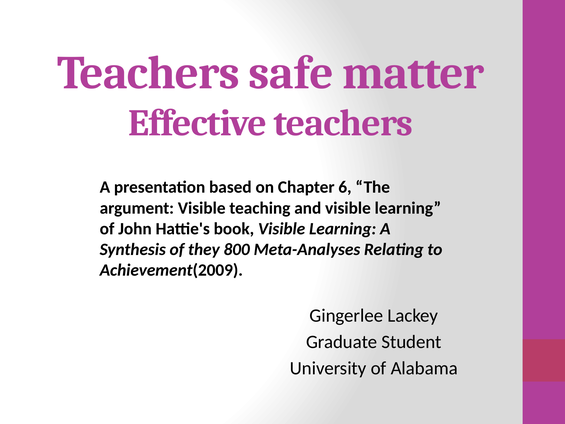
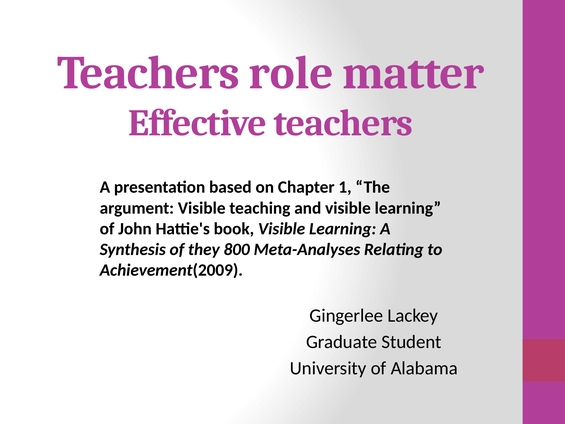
safe: safe -> role (291, 73)
6: 6 -> 1 (345, 187)
